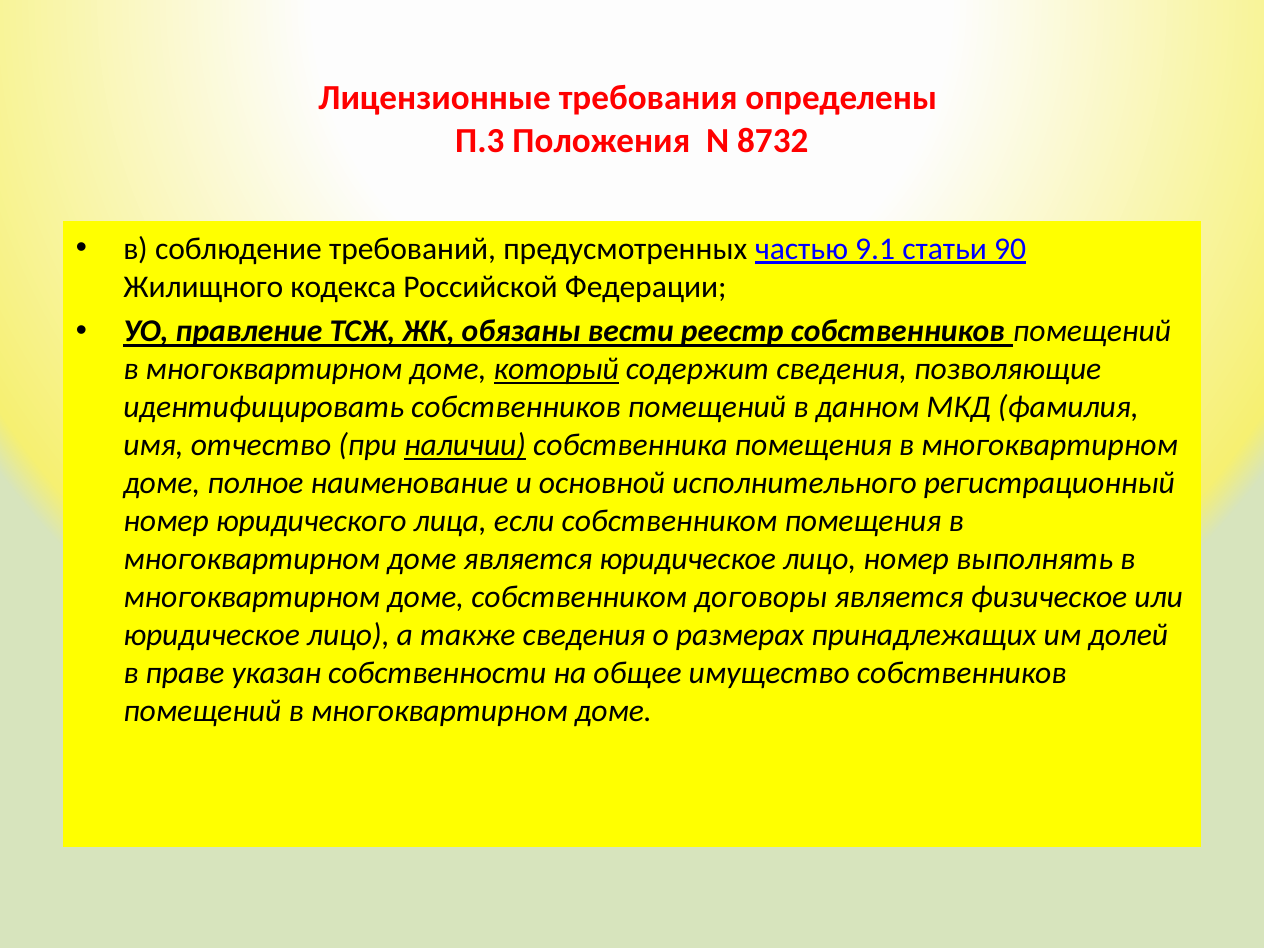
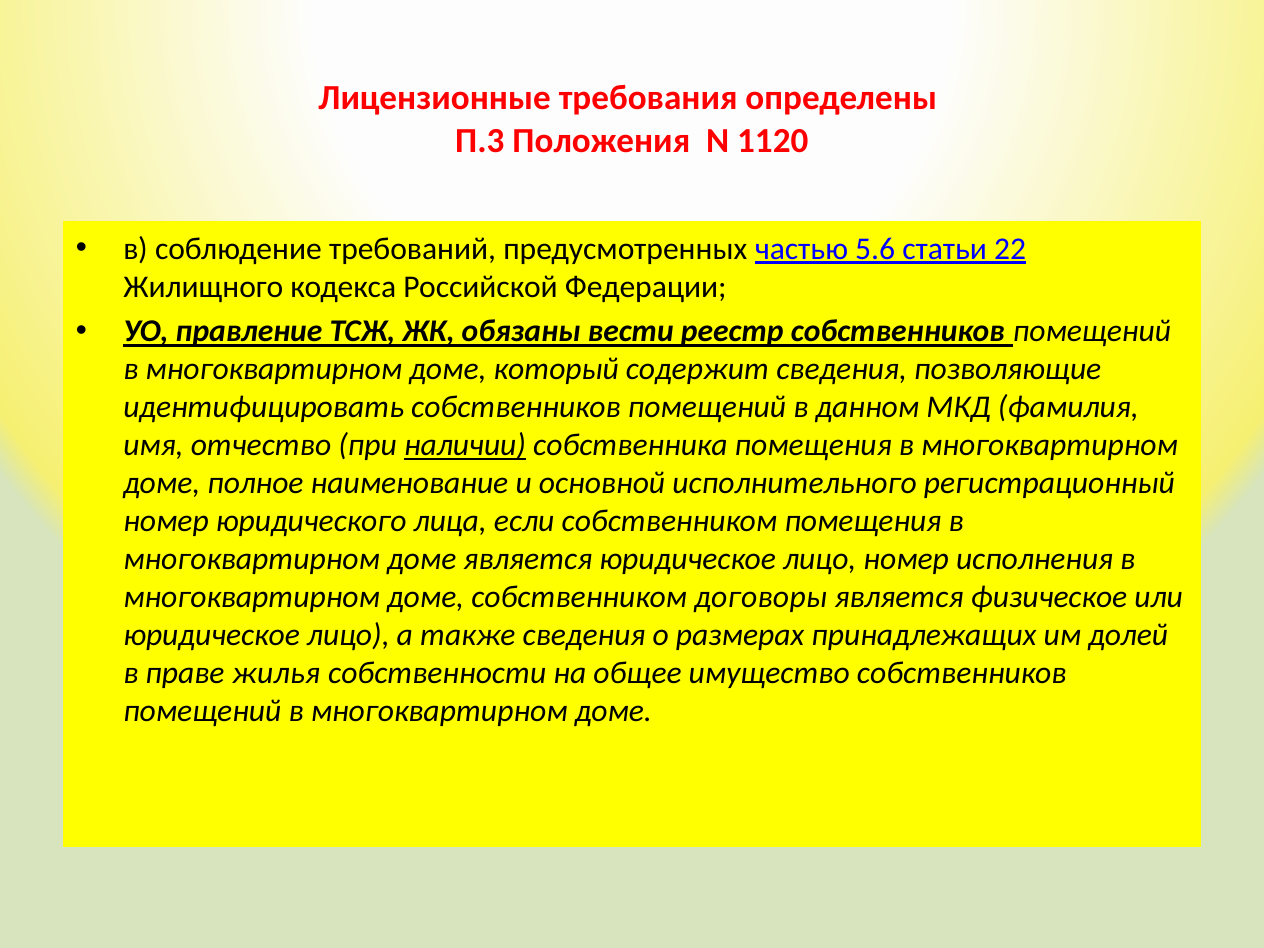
8732: 8732 -> 1120 (773, 140)
9.1: 9.1 -> 5.6 (875, 249)
90: 90 -> 22 (1010, 249)
который underline: present -> none (556, 369)
выполнять: выполнять -> исполнения (1035, 559)
указан: указан -> жилья (276, 673)
